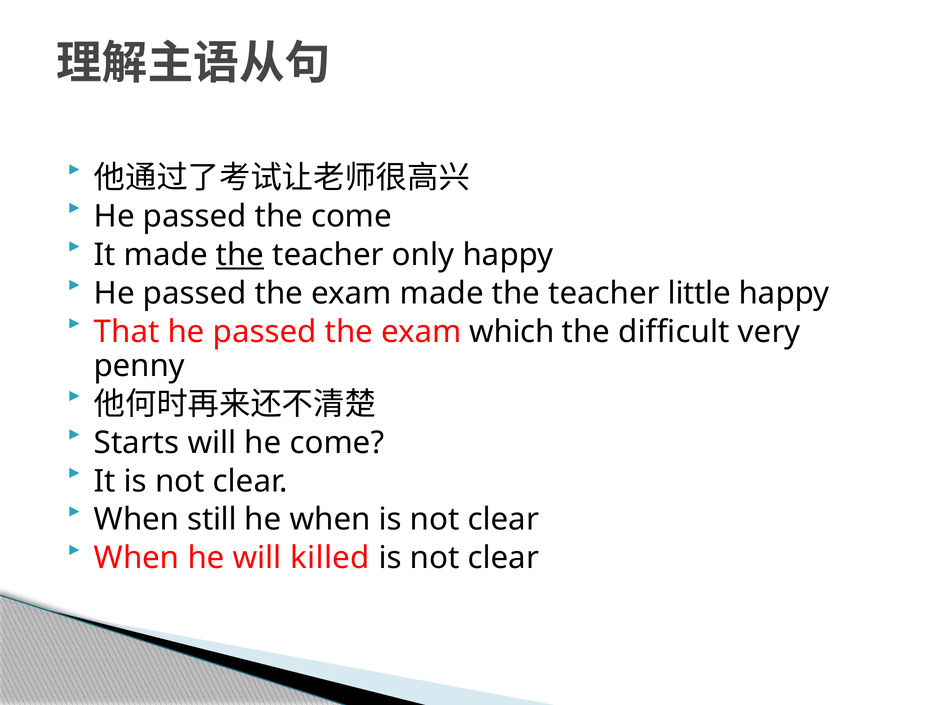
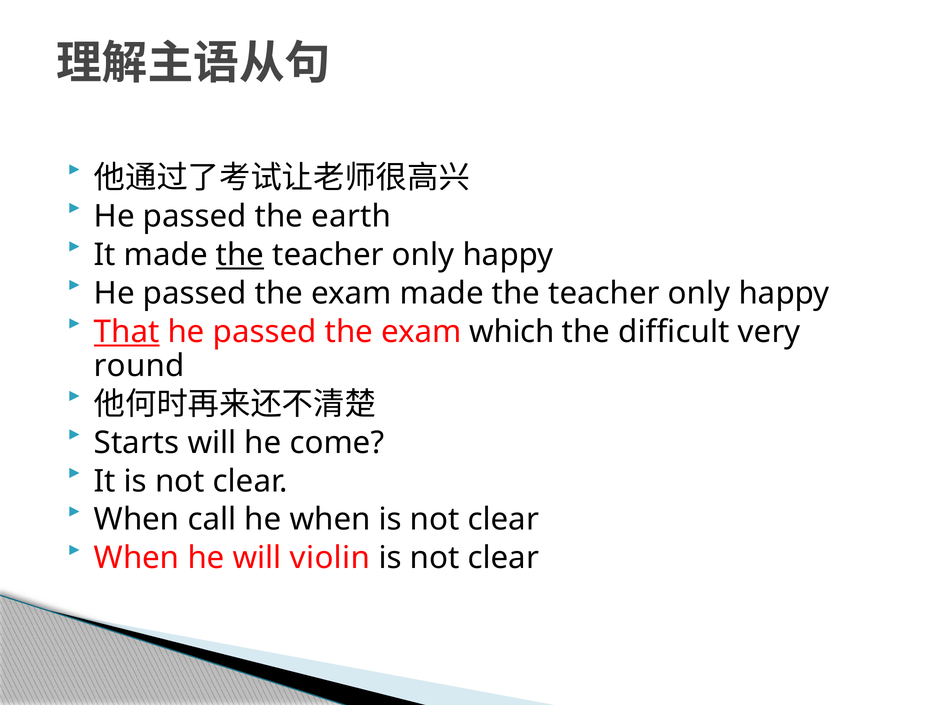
the come: come -> earth (351, 216)
little: little -> only (699, 293)
That underline: none -> present (127, 332)
penny: penny -> round (139, 366)
still: still -> call (212, 520)
killed: killed -> violin (330, 558)
